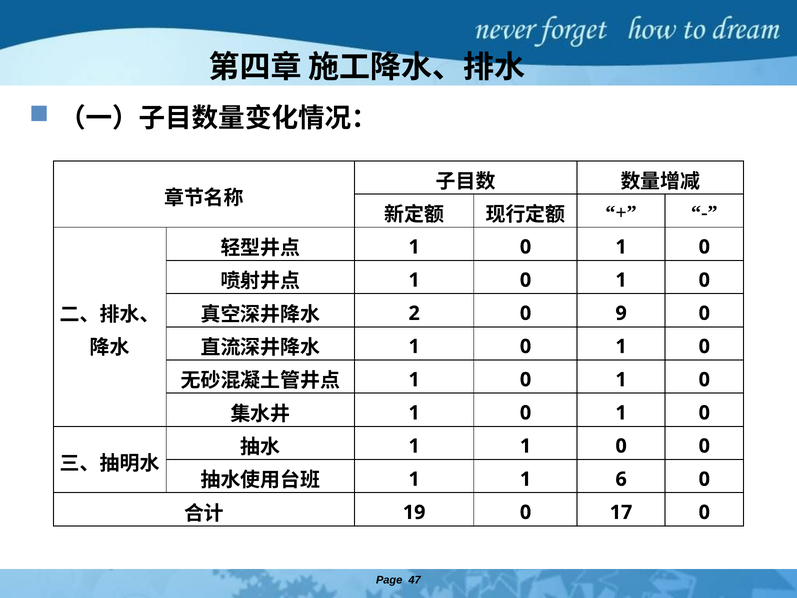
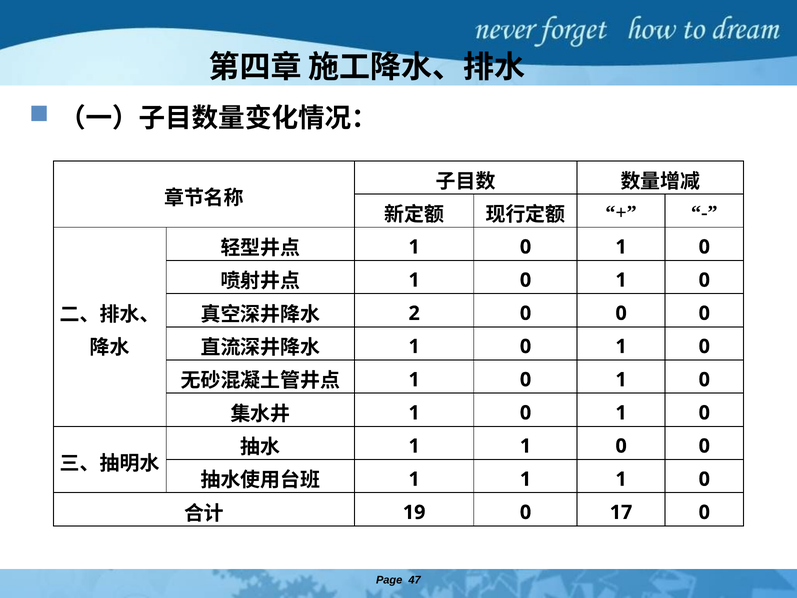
2 0 9: 9 -> 0 (621, 313)
1 1 6: 6 -> 1 (621, 479)
